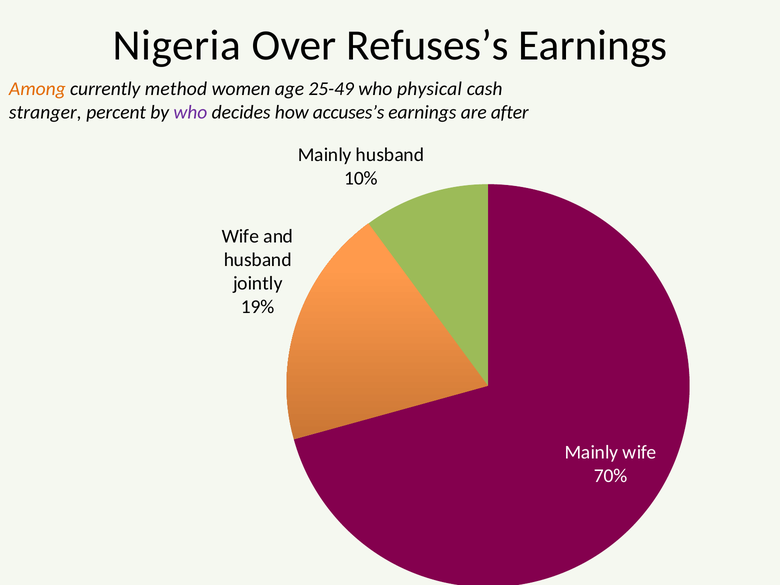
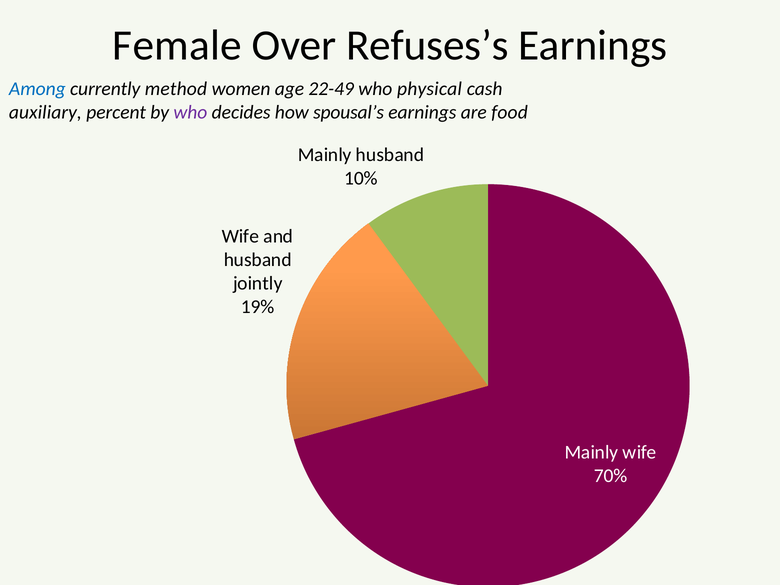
Nigeria: Nigeria -> Female (177, 45)
Among colour: orange -> blue (37, 89)
25-49: 25-49 -> 22-49 (331, 89)
stranger: stranger -> auxiliary (45, 112)
accuses’s: accuses’s -> spousal’s (349, 112)
after: after -> food (510, 112)
